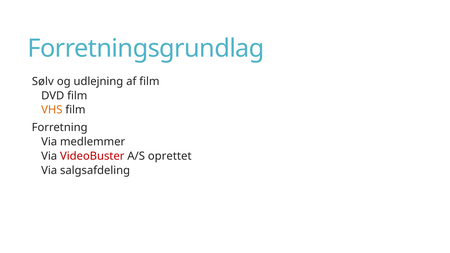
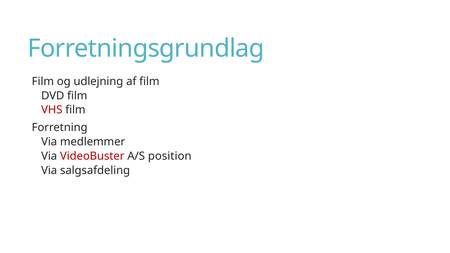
Sølv: Sølv -> Film (43, 81)
VHS colour: orange -> red (52, 110)
oprettet: oprettet -> position (170, 156)
